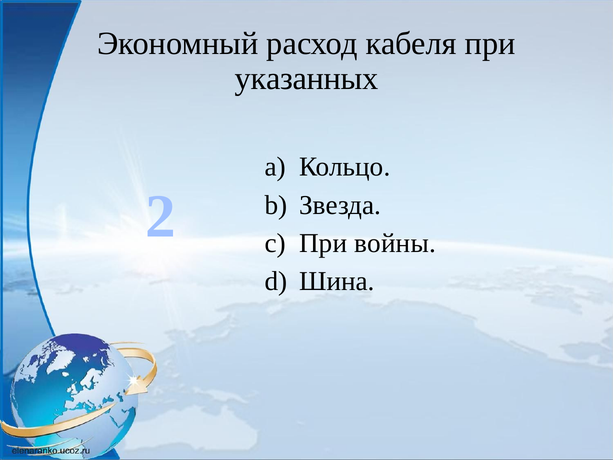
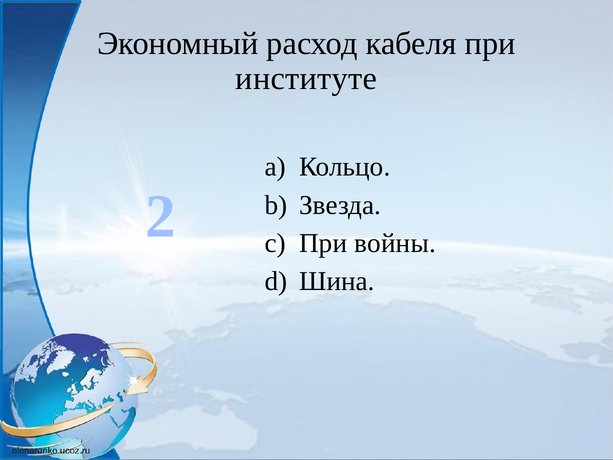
указанных: указанных -> институте (306, 78)
